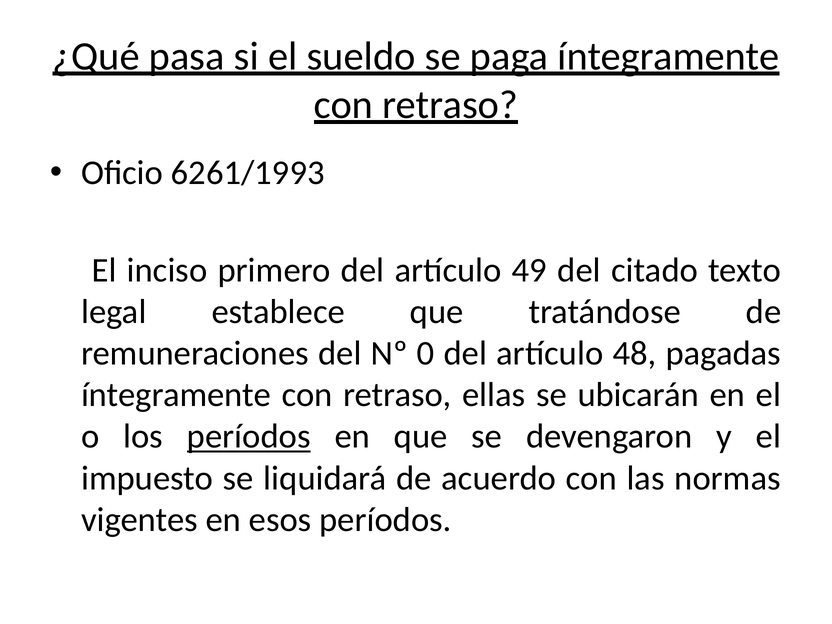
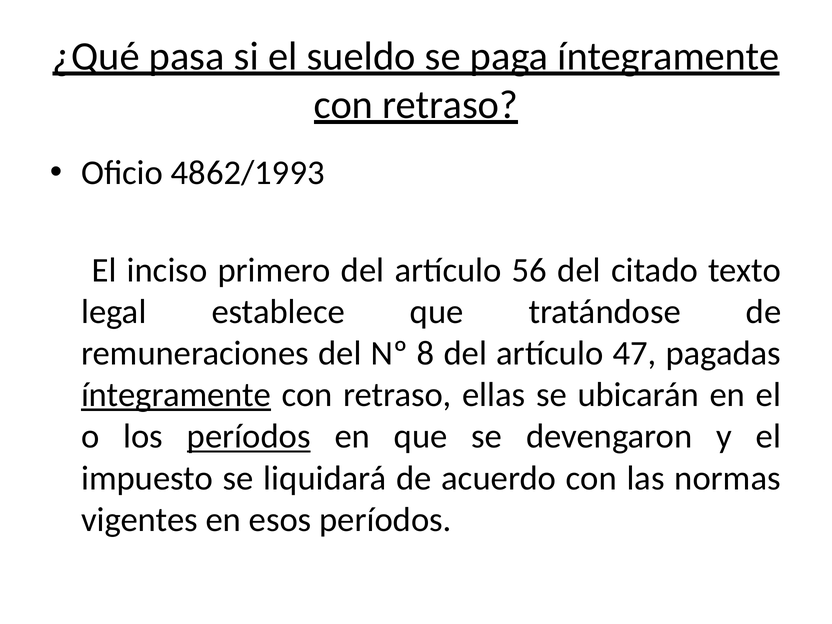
6261/1993: 6261/1993 -> 4862/1993 (248, 173)
49: 49 -> 56 (529, 270)
0: 0 -> 8 (426, 353)
48: 48 -> 47 (634, 353)
íntegramente underline: none -> present (176, 395)
